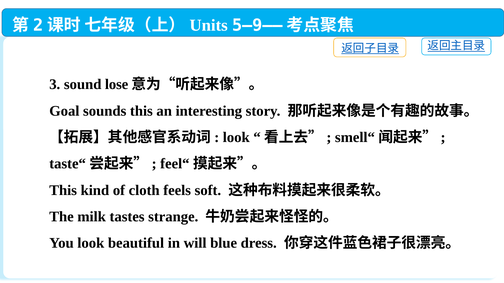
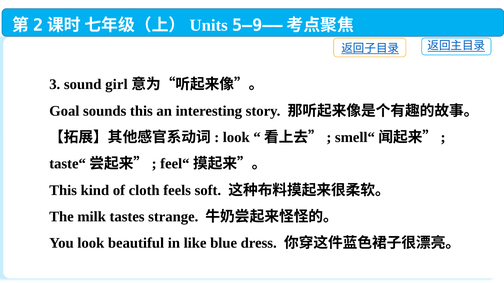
lose: lose -> girl (116, 85)
will: will -> like (195, 243)
